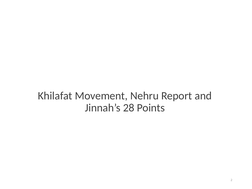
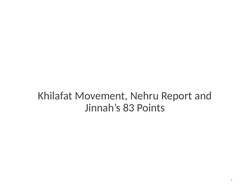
28: 28 -> 83 (129, 108)
